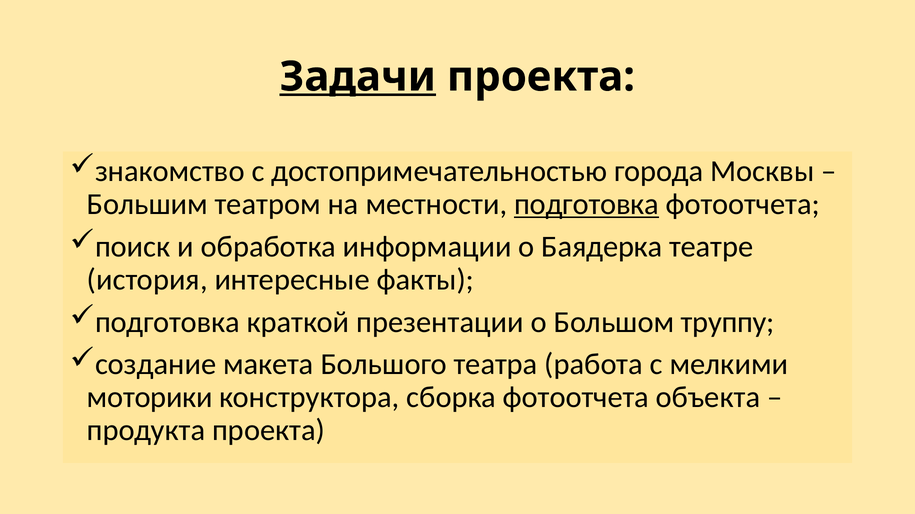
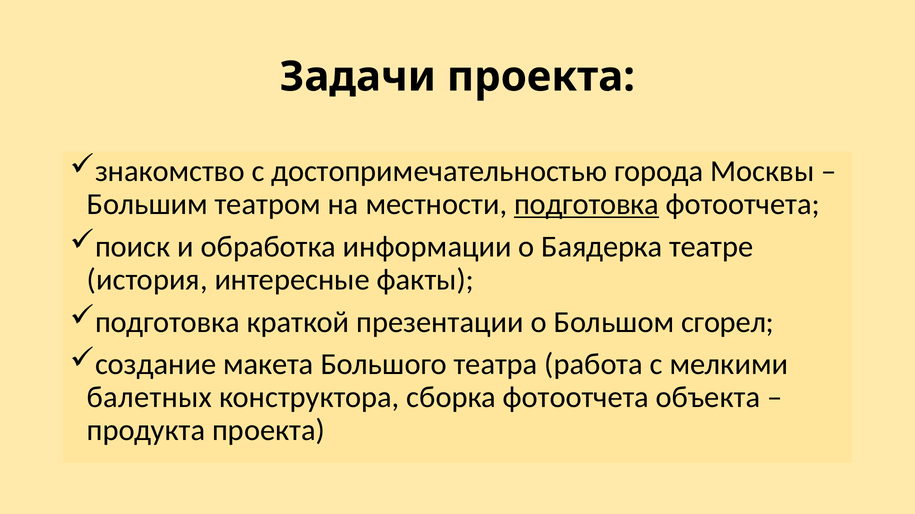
Задачи underline: present -> none (358, 77)
труппу: труппу -> сгорел (728, 322)
моторики: моторики -> балетных (149, 398)
